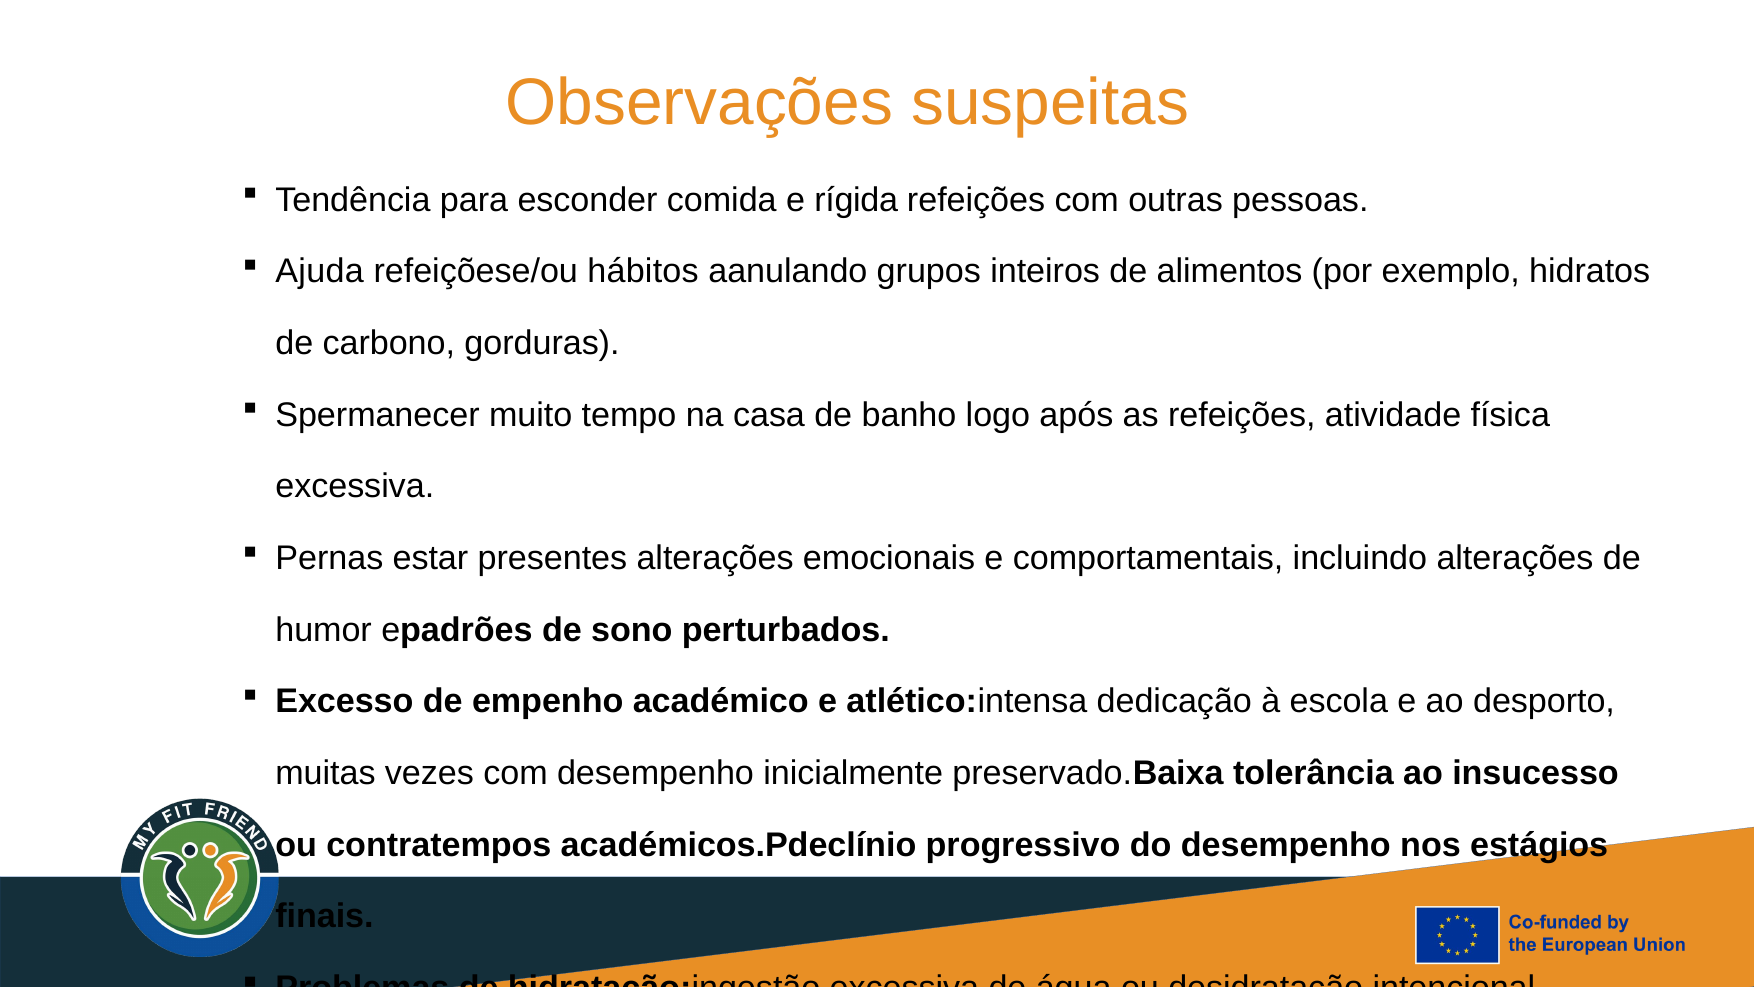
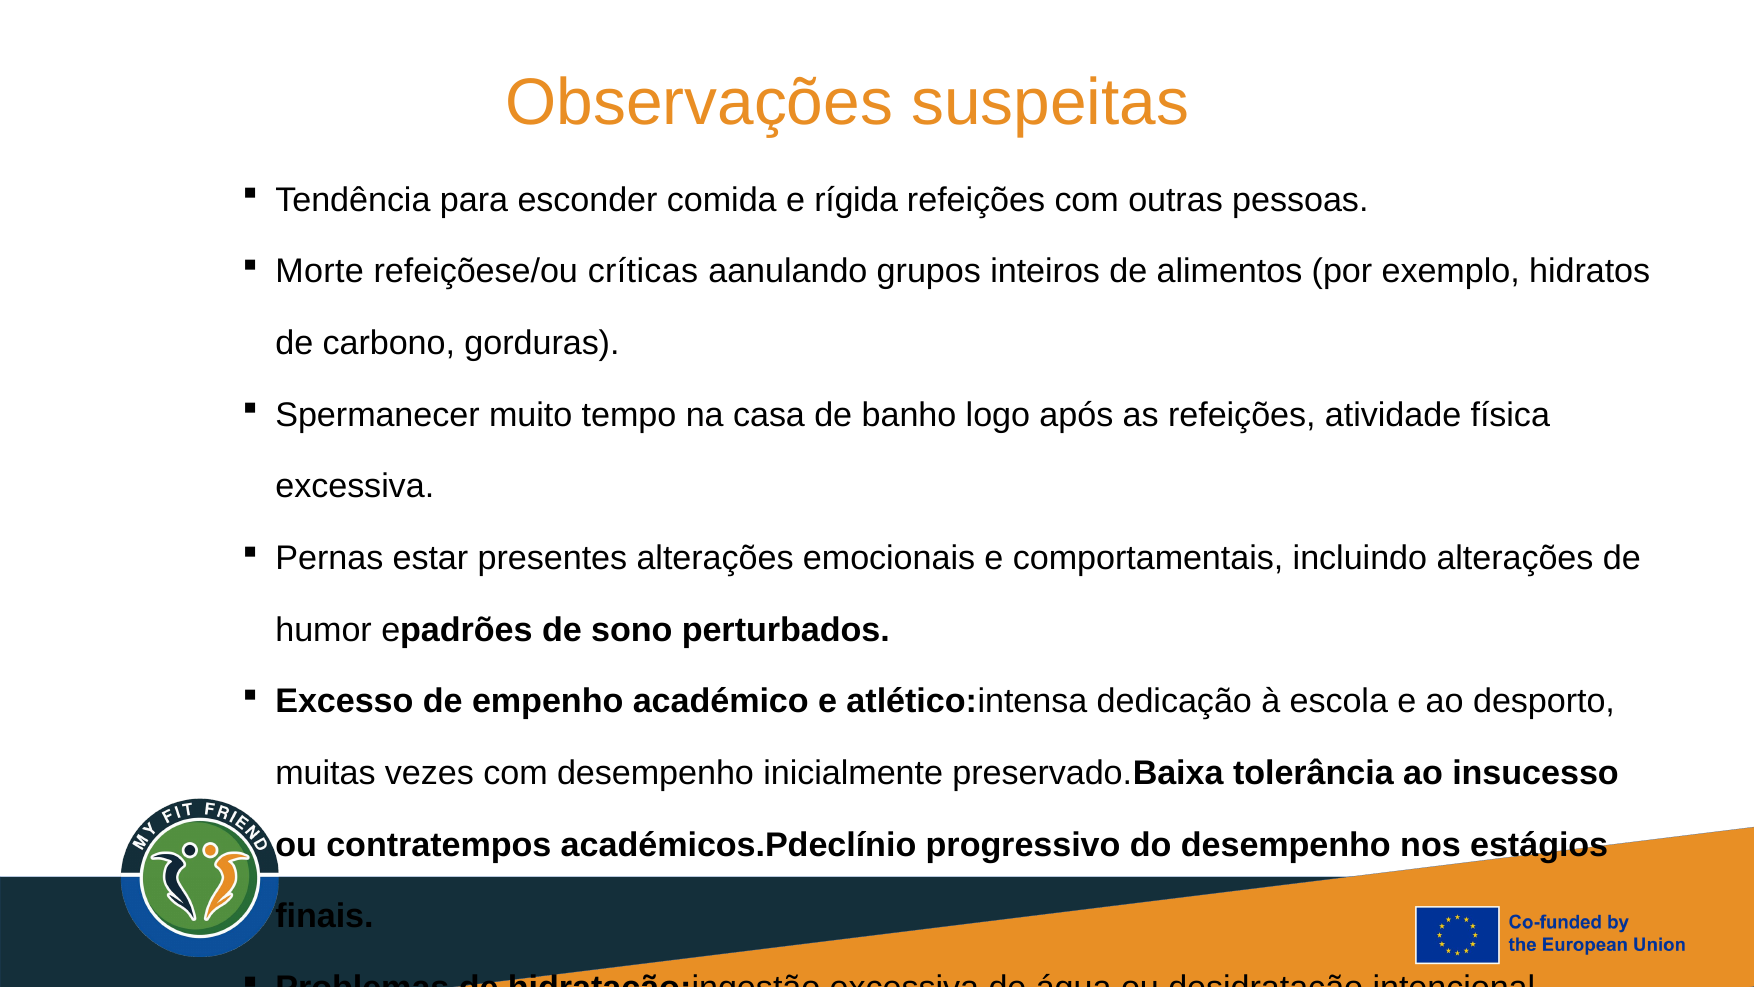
Ajuda: Ajuda -> Morte (320, 272)
hábitos: hábitos -> críticas (643, 272)
